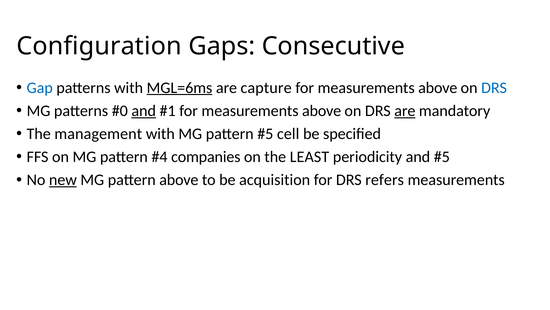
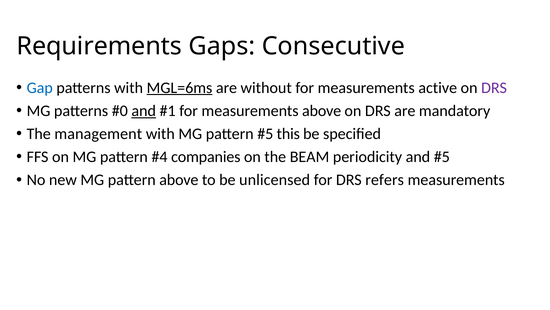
Configuration: Configuration -> Requirements (99, 46)
capture: capture -> without (266, 88)
above: above -> active (438, 88)
DRS colour: blue -> purple (494, 88)
are underline: present -> none (405, 111)
cell: cell -> this (288, 134)
LEAST: LEAST -> BEAM (310, 157)
new underline: present -> none (63, 180)
acquisition: acquisition -> unlicensed (275, 180)
